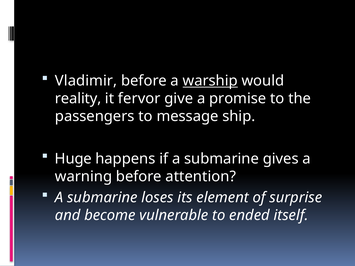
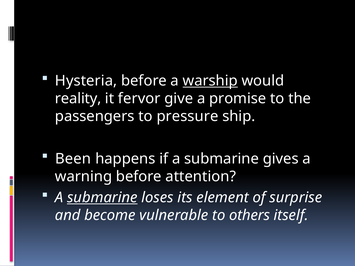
Vladimir: Vladimir -> Hysteria (86, 81)
message: message -> pressure (187, 116)
Huge: Huge -> Been (73, 159)
submarine underline: none -> present (102, 198)
ended: ended -> others (250, 215)
